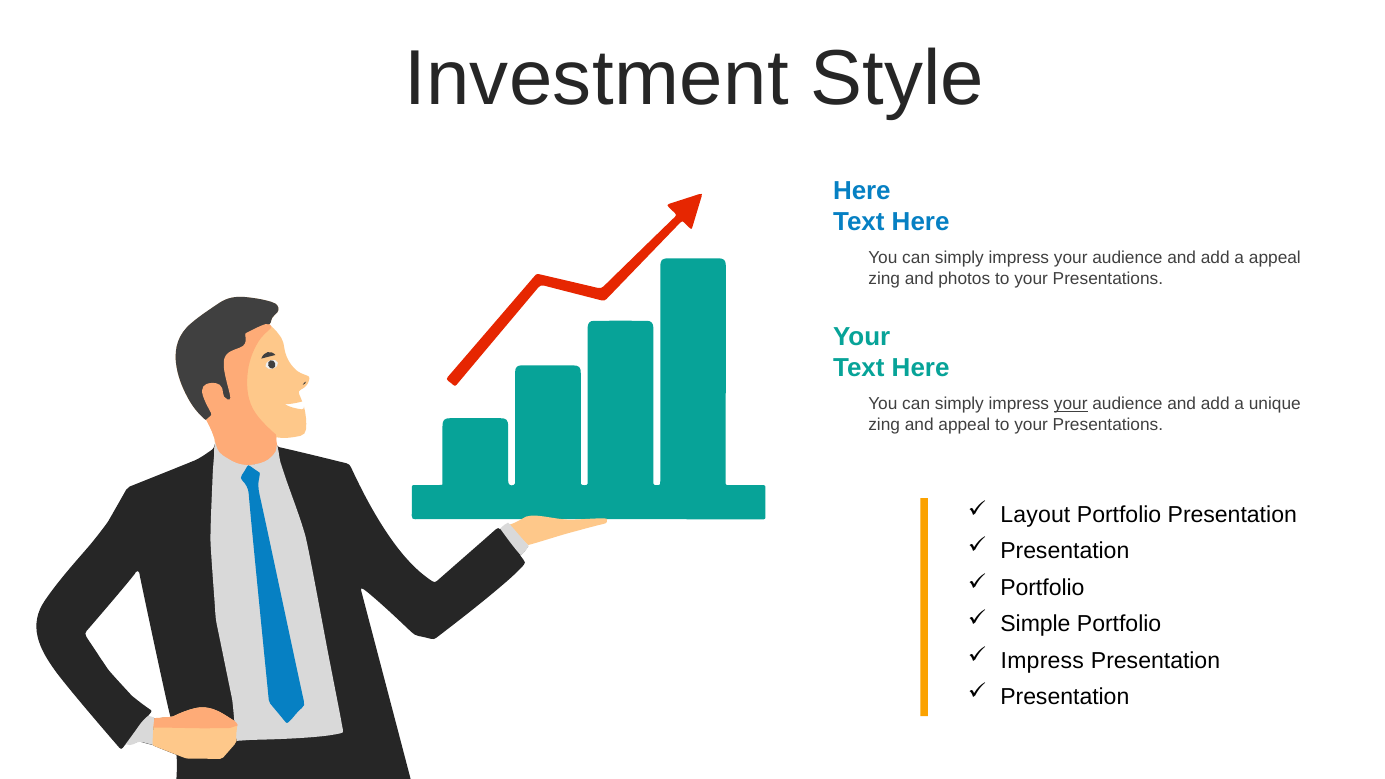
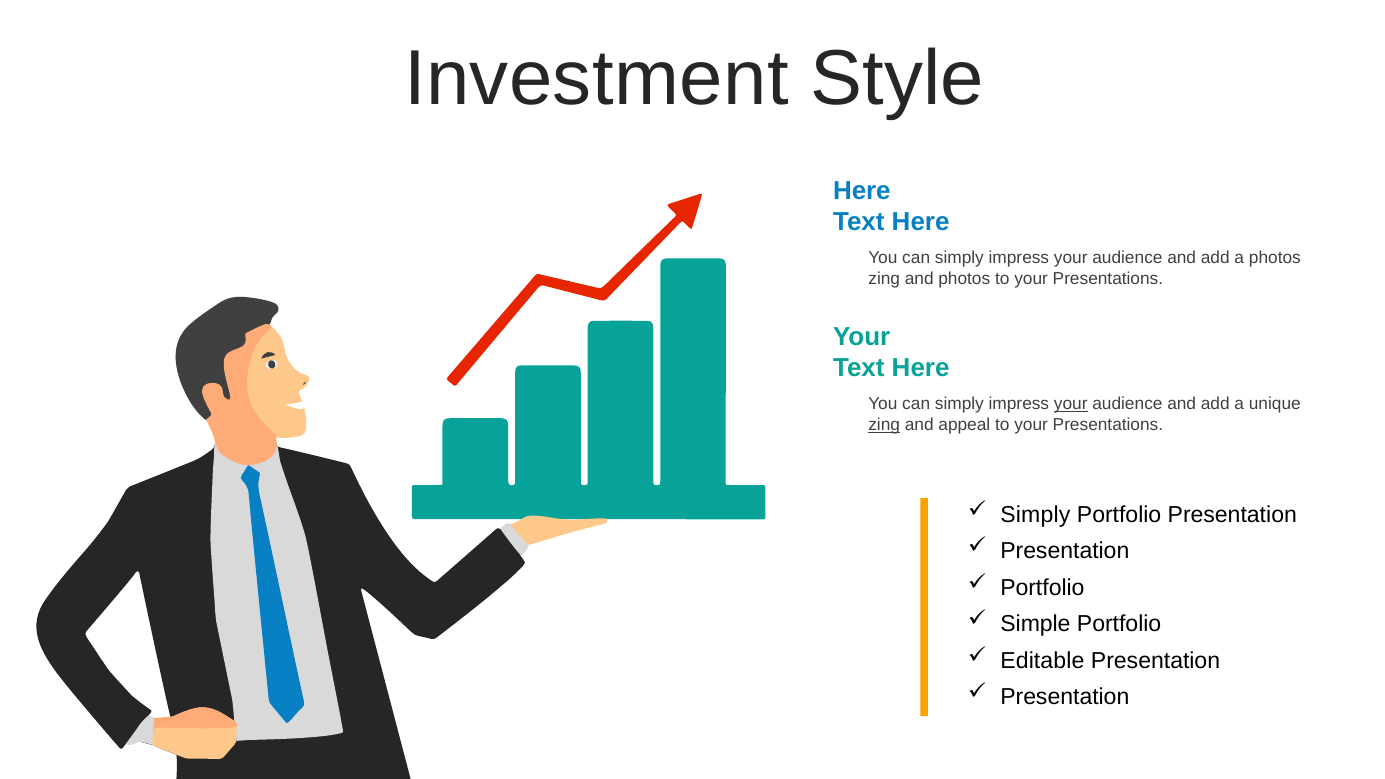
a appeal: appeal -> photos (1275, 258)
zing underline: none -> present (884, 425)
Layout: Layout -> Simply (1035, 515)
Impress: Impress -> Editable (1042, 661)
